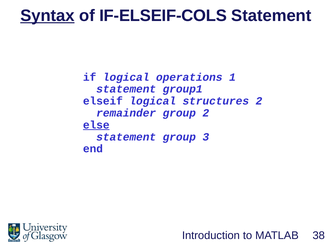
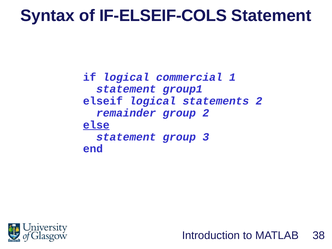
Syntax underline: present -> none (47, 16)
operations: operations -> commercial (189, 77)
structures: structures -> statements (216, 101)
